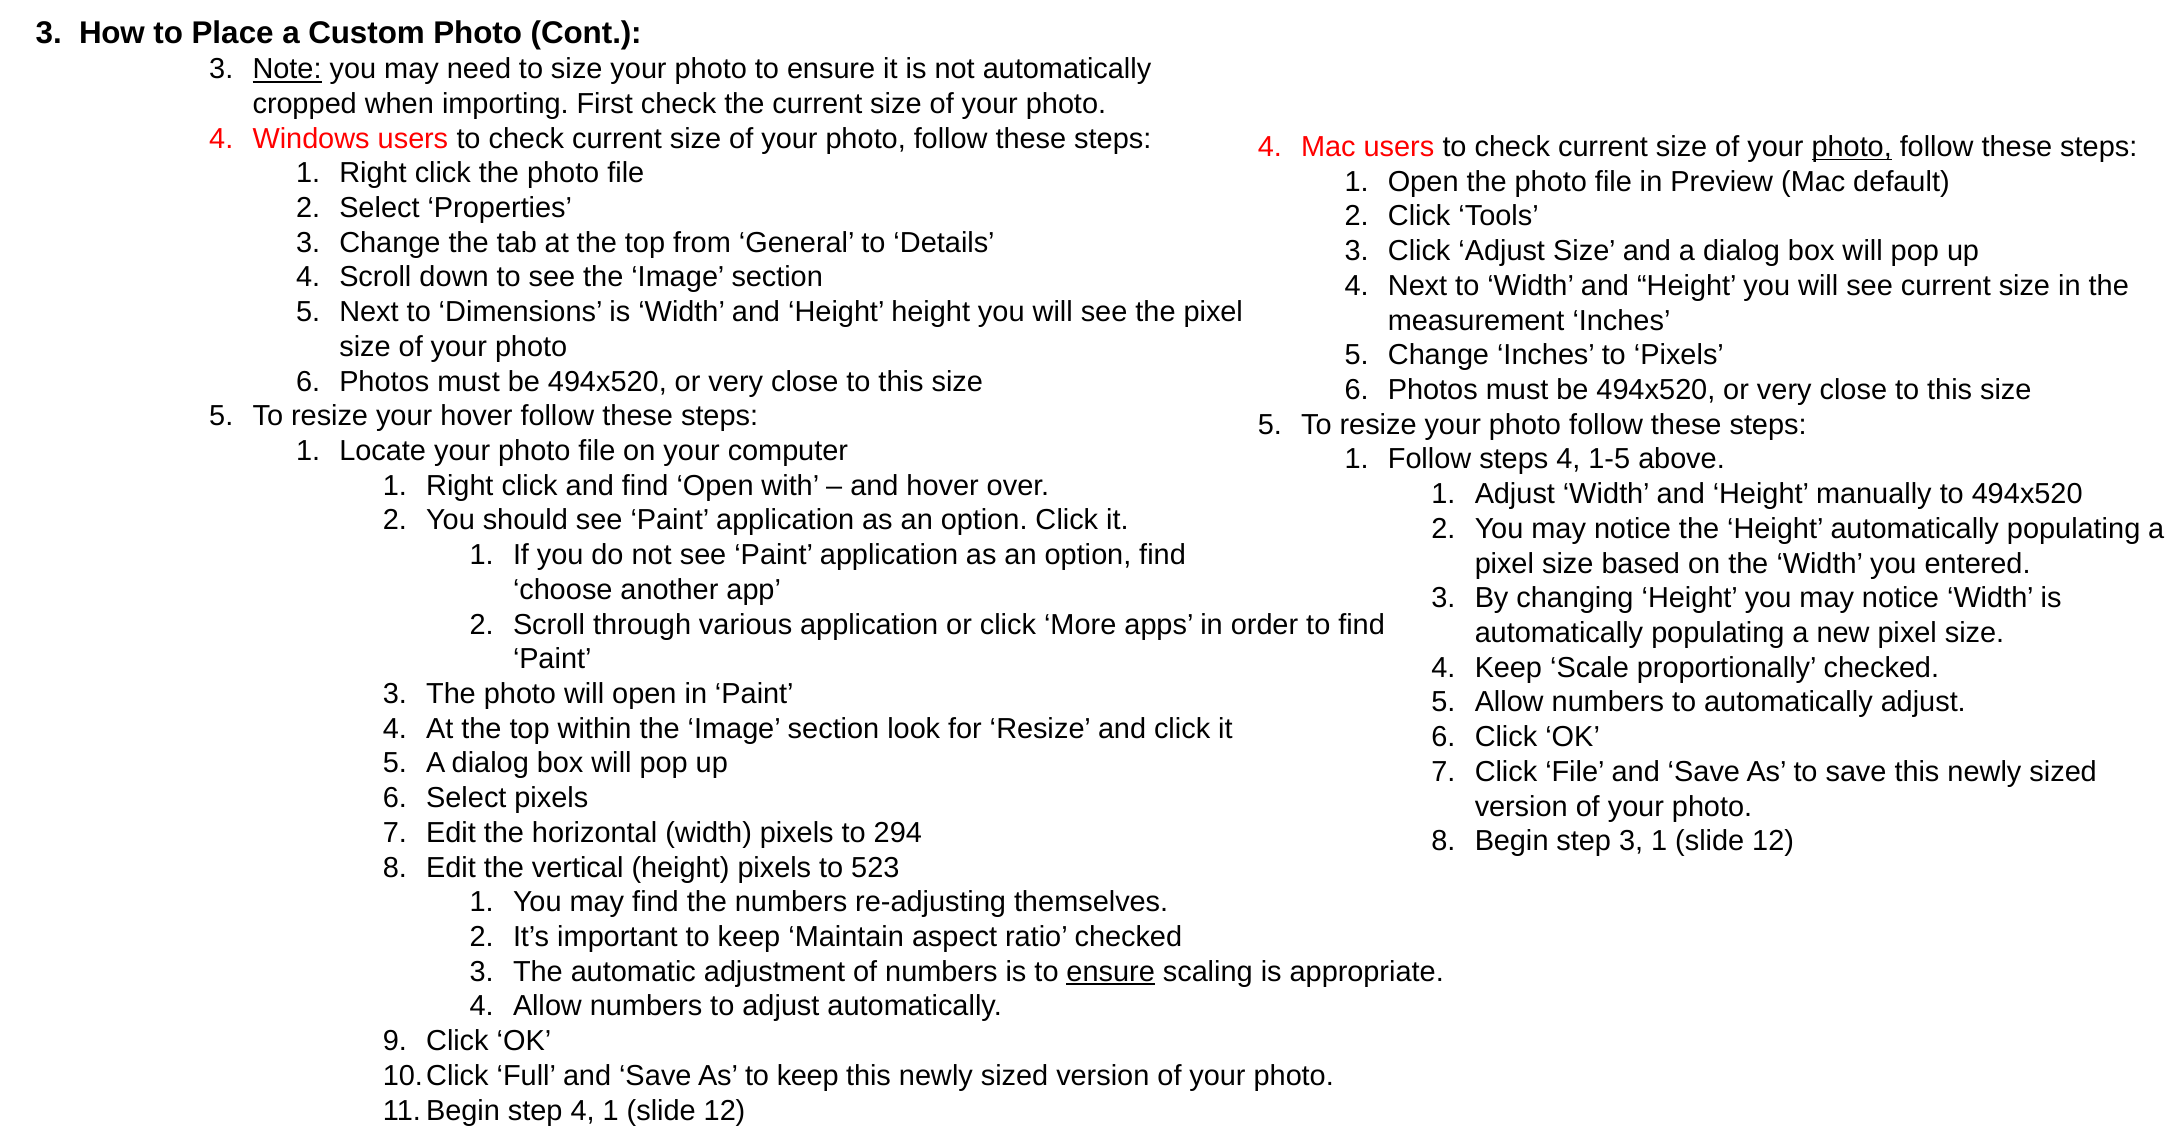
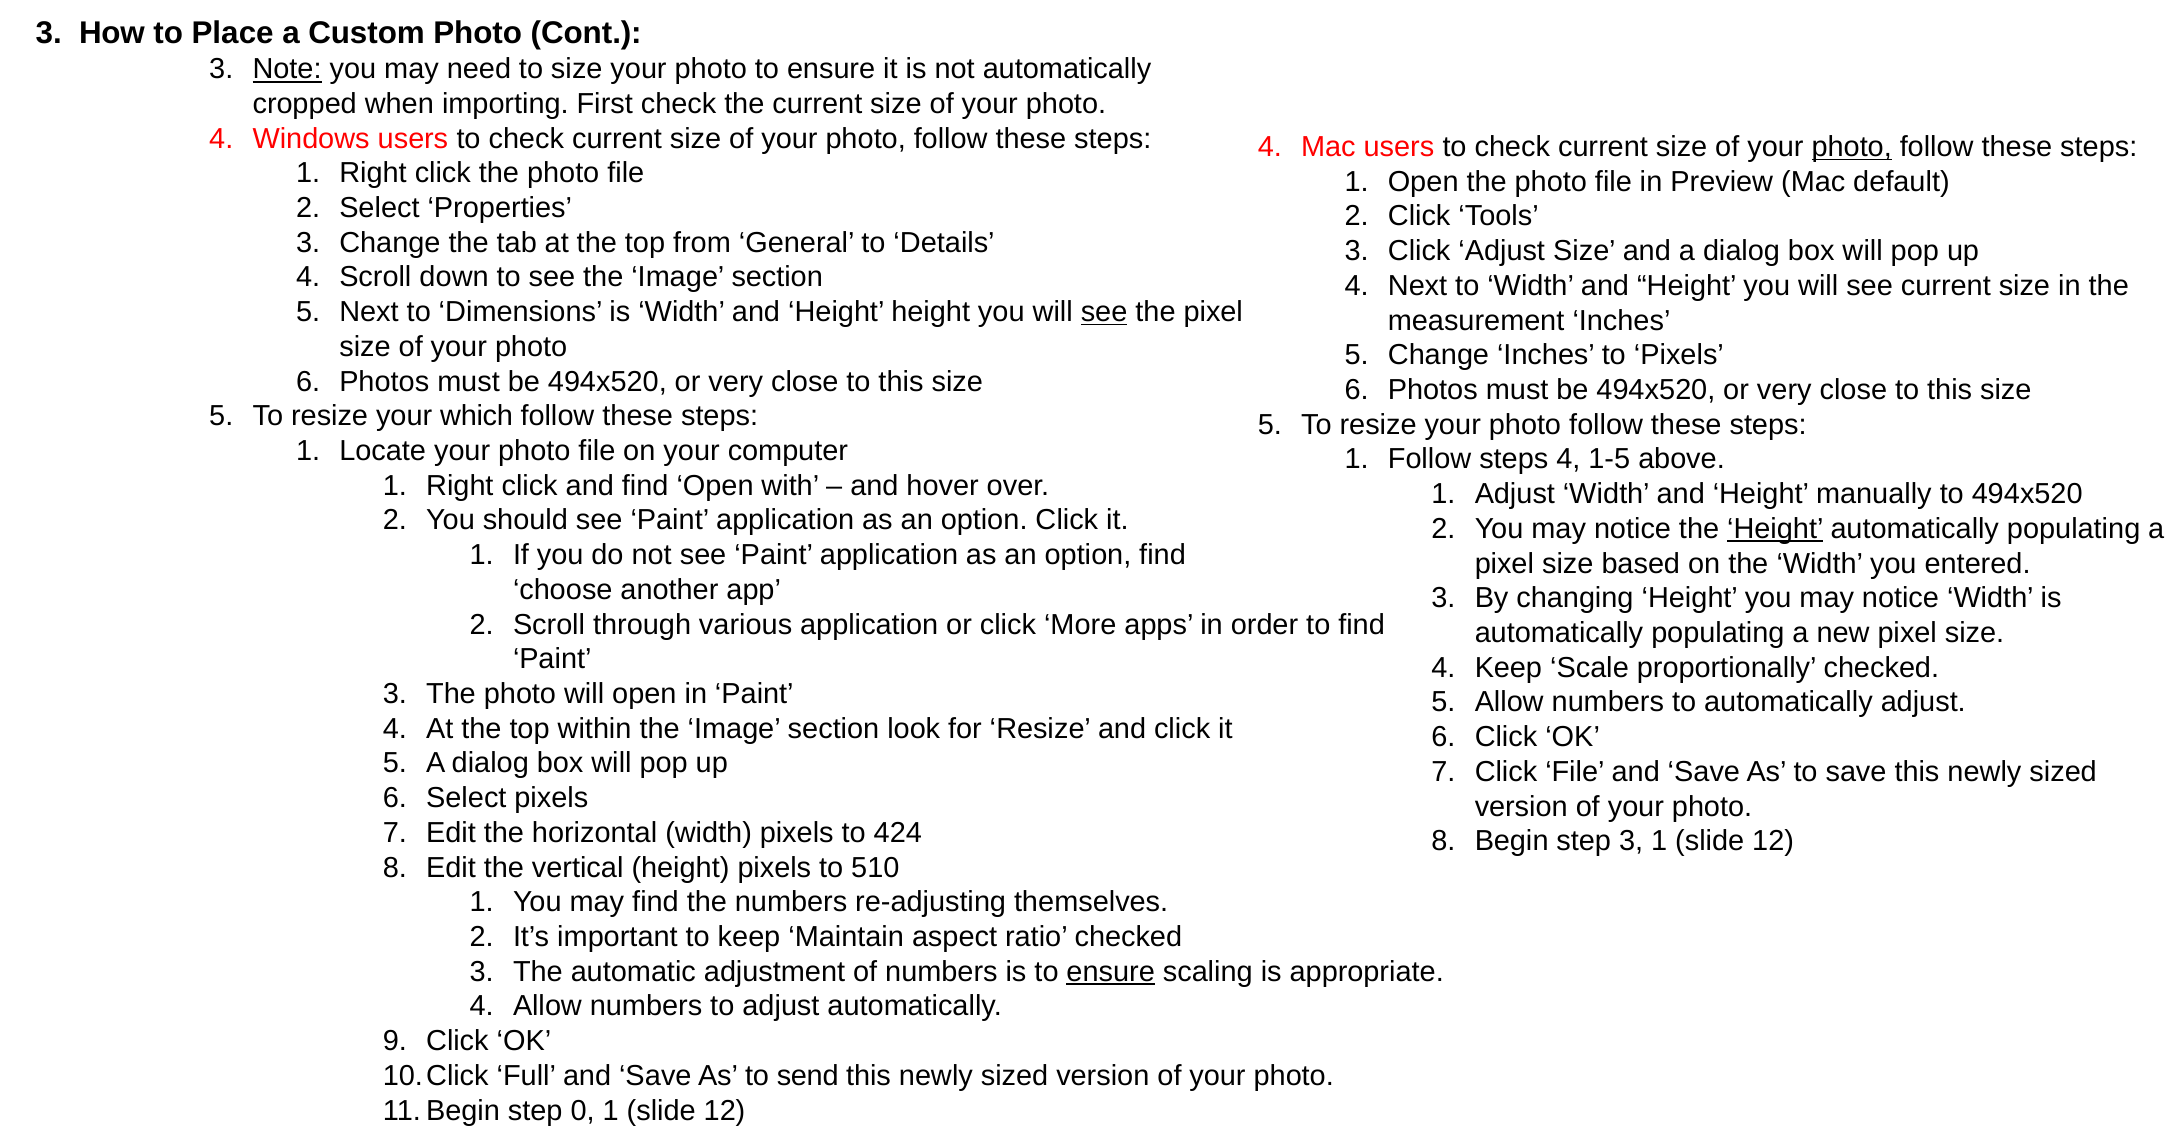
see underline: none -> present (1104, 312)
your hover: hover -> which (477, 416)
Height underline: none -> present (1775, 529)
294: 294 -> 424 (898, 833)
523: 523 -> 510 (875, 868)
As to keep: keep -> send (808, 1076)
step 4: 4 -> 0 (583, 1111)
